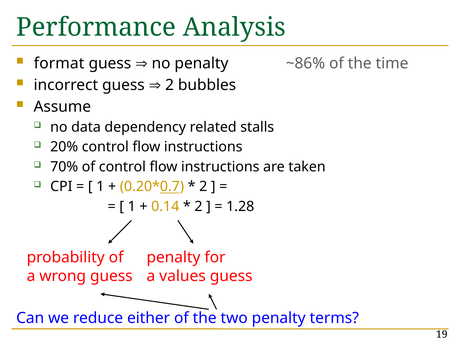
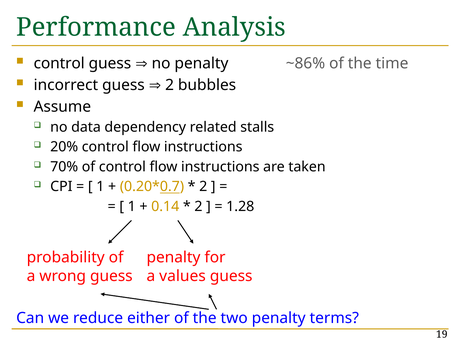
format: format -> control (59, 63)
